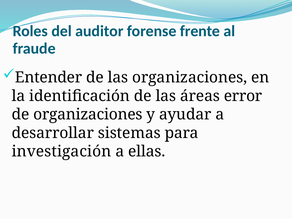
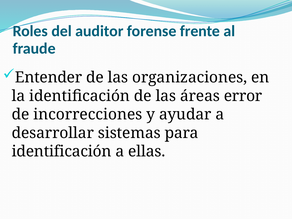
de organizaciones: organizaciones -> incorrecciones (88, 114)
investigación: investigación -> identificación (62, 151)
